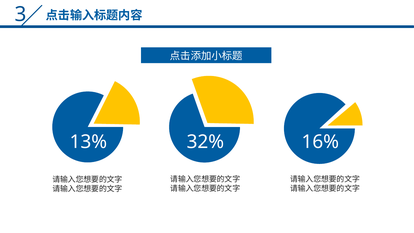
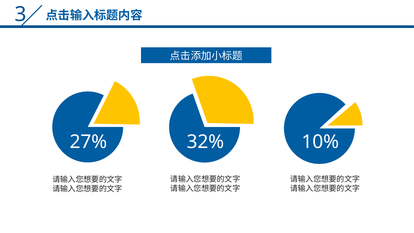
13%: 13% -> 27% (88, 142)
16%: 16% -> 10% (320, 142)
